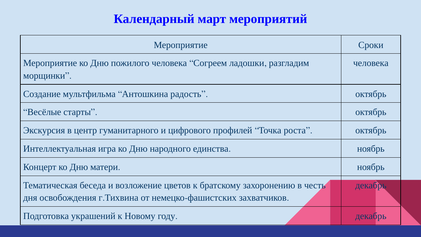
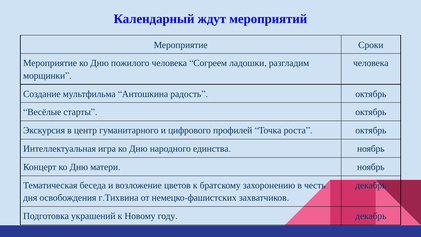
март: март -> ждут (212, 19)
